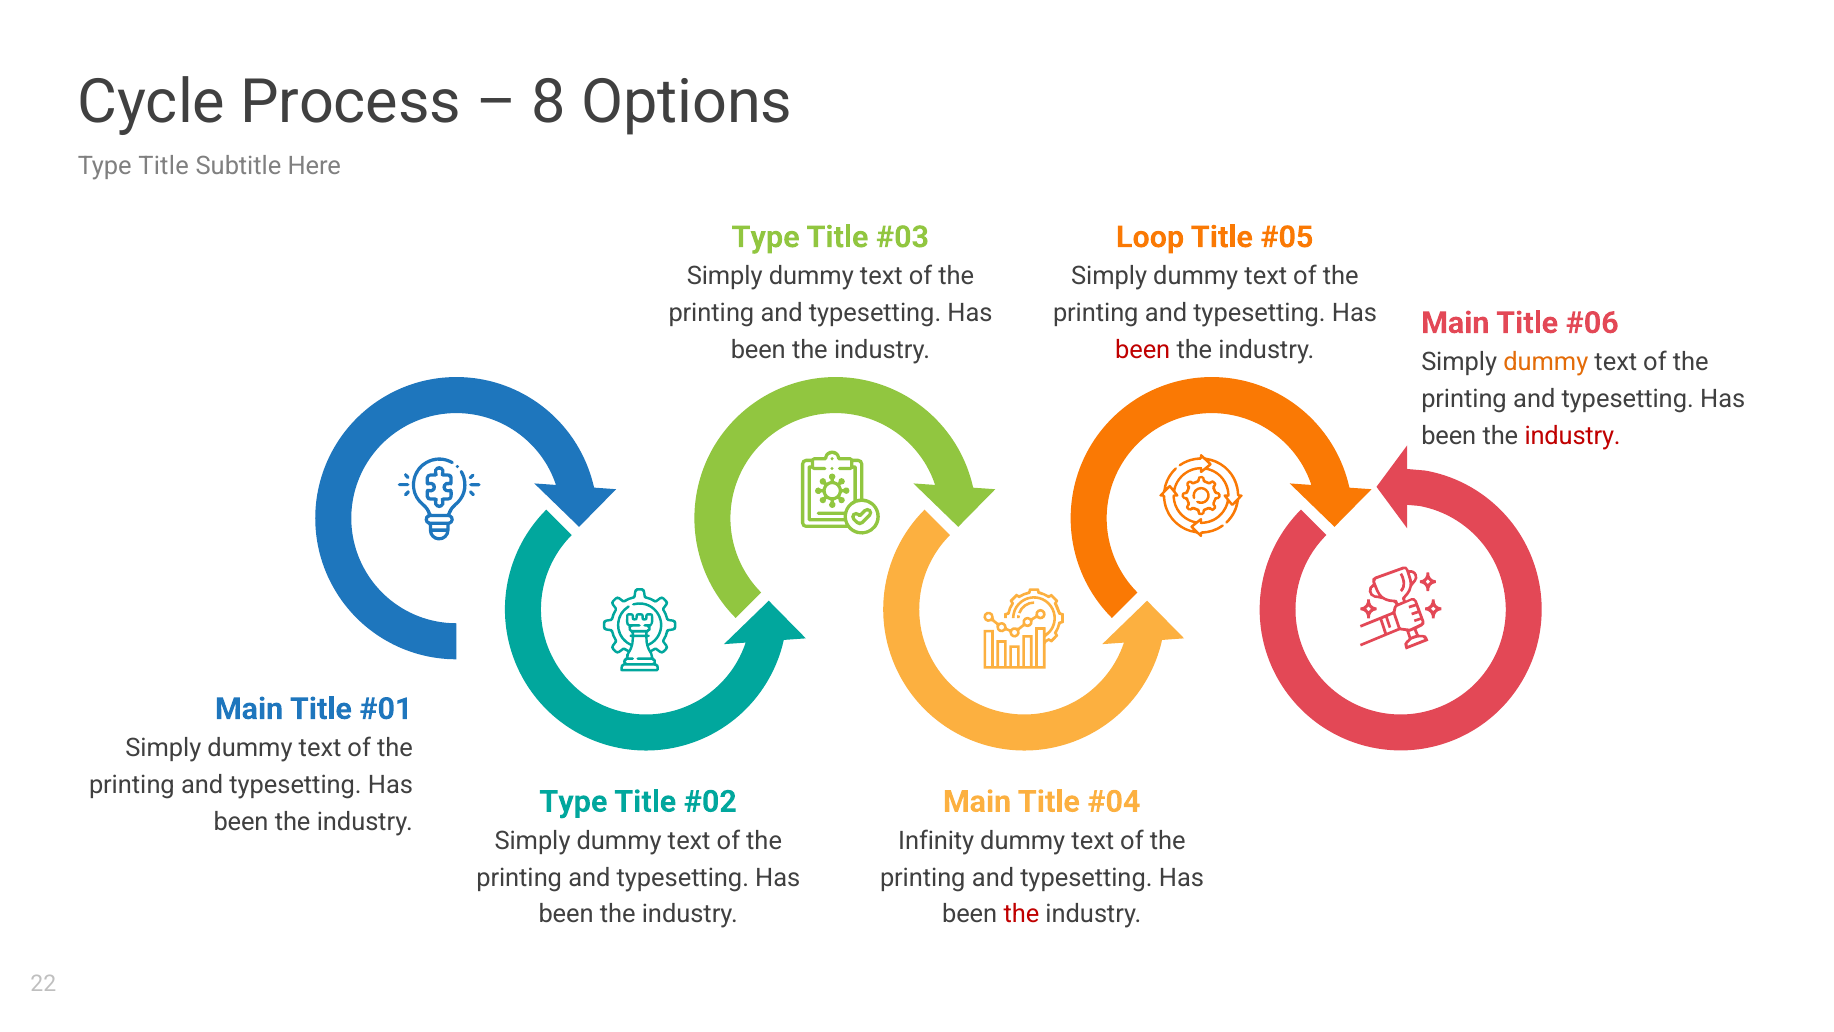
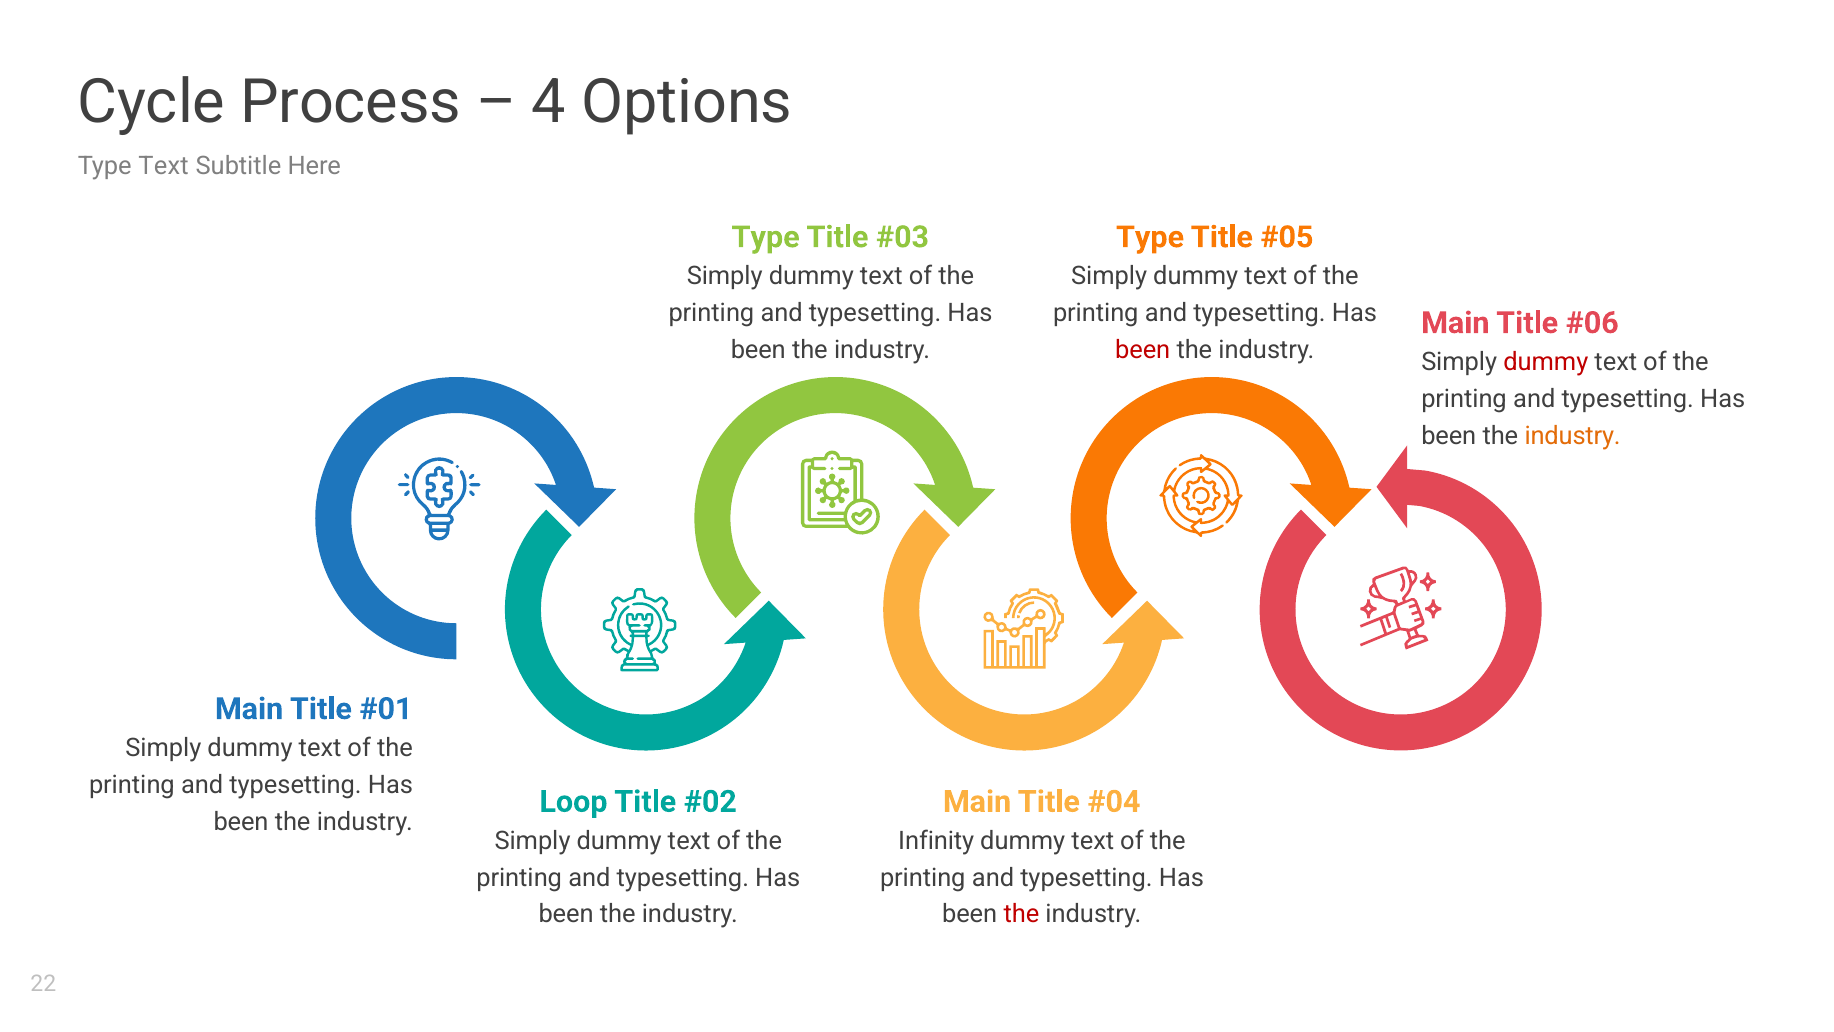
8: 8 -> 4 (549, 102)
Title: Title -> Text (164, 166)
Loop: Loop -> Type (1150, 237)
dummy colour: orange -> red (1546, 362)
industry colour: red -> orange (1573, 436)
Type: Type -> Loop (573, 801)
